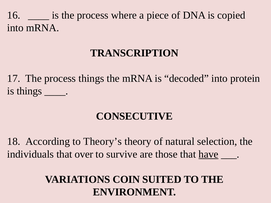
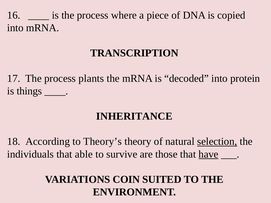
process things: things -> plants (91, 78)
CONSECUTIVE: CONSECUTIVE -> INHERITANCE (134, 116)
selection underline: none -> present (217, 142)
over: over -> able (84, 154)
